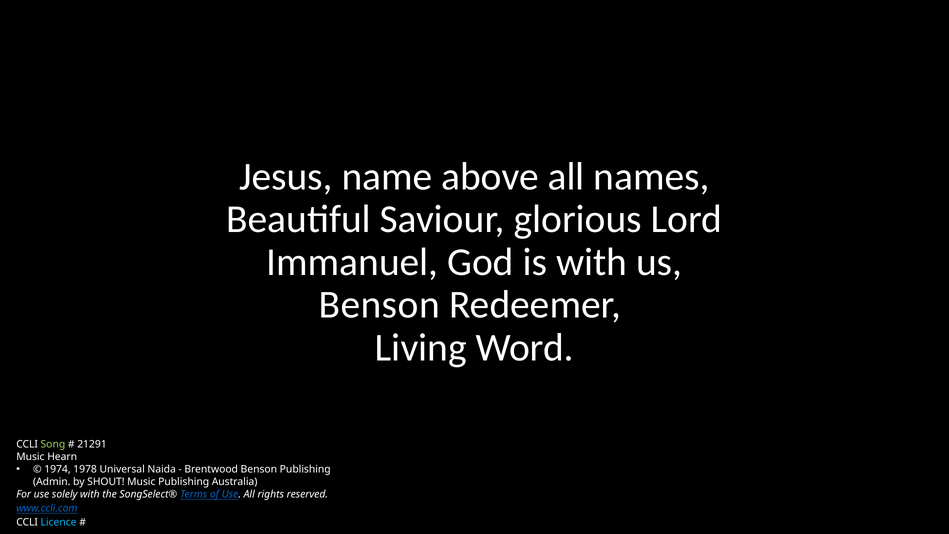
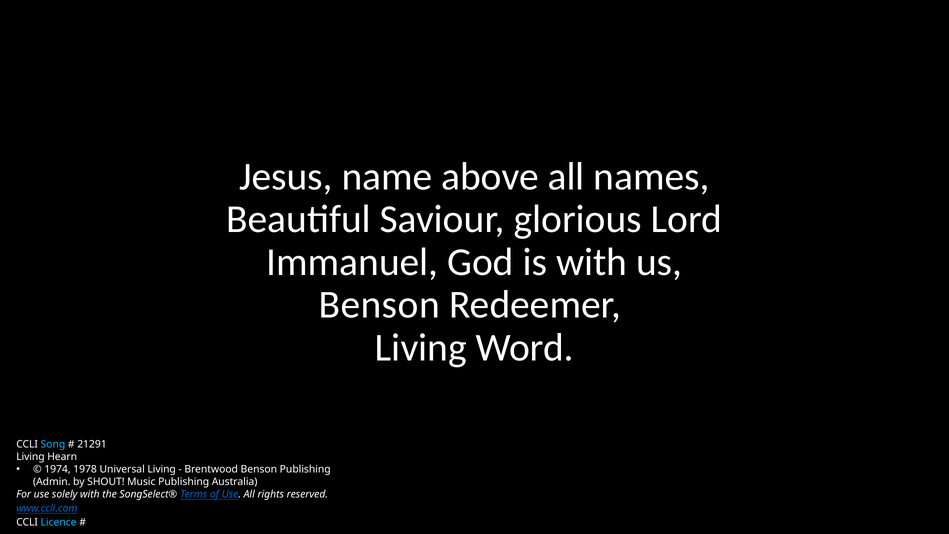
Song colour: light green -> light blue (53, 444)
Music: Music -> Living (30, 457)
Universal Naida: Naida -> Living (162, 469)
